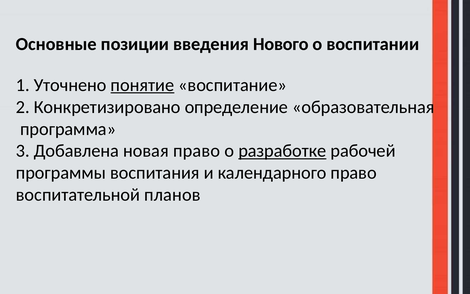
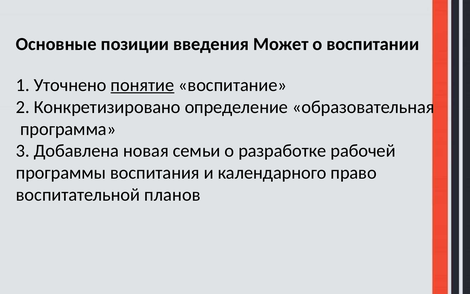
Нового: Нового -> Может (281, 44)
новая право: право -> семьи (197, 151)
разработке underline: present -> none (282, 151)
